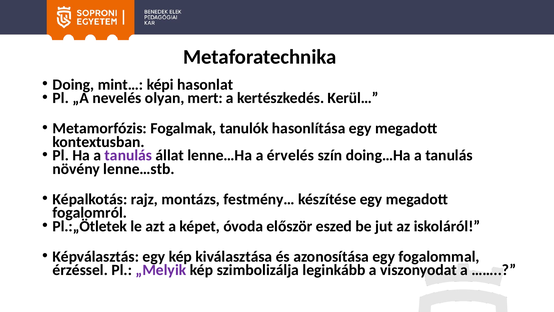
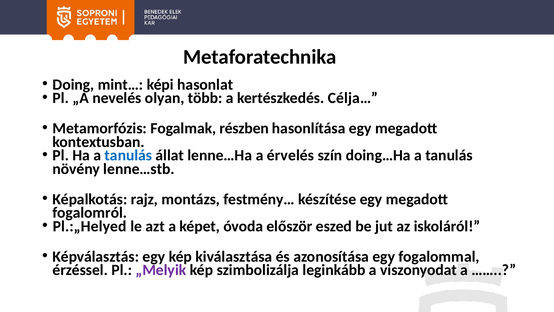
mert: mert -> több (205, 98)
Kerül…: Kerül… -> Célja… (353, 98)
tanulók: tanulók -> részben (244, 128)
tanulás colour: purple -> blue (128, 155)
Pl.:„Ötletek: Pl.:„Ötletek -> Pl.:„Helyed (90, 226)
